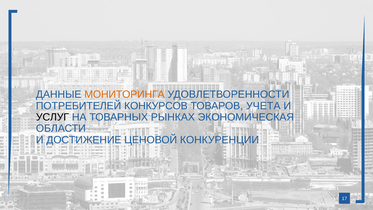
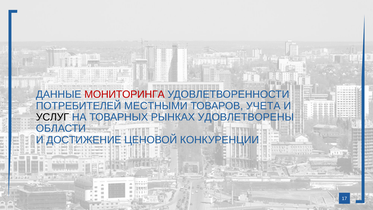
МОНИТОРИНГА colour: orange -> red (124, 94)
КОНКУРСОВ: КОНКУРСОВ -> МЕСТНЫМИ (156, 106)
ЭКОНОМИЧЕСКАЯ: ЭКОНОМИЧЕСКАЯ -> УДОВЛЕТВОРЕНЫ (246, 117)
